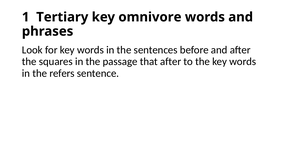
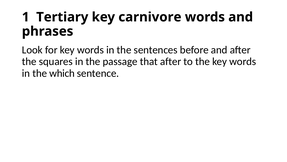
omnivore: omnivore -> carnivore (150, 17)
refers: refers -> which (62, 73)
